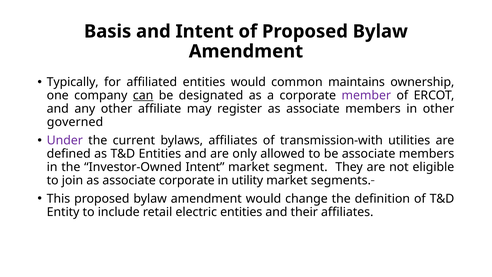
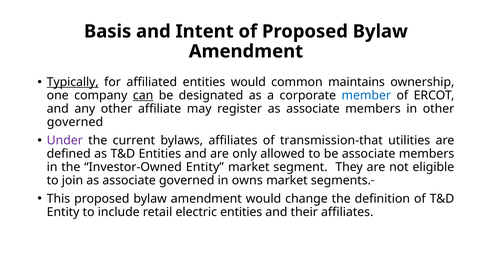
Typically underline: none -> present (73, 82)
member colour: purple -> blue (366, 95)
transmission-with: transmission-with -> transmission-that (331, 140)
Investor-Owned Intent: Intent -> Entity (205, 167)
associate corporate: corporate -> governed (187, 180)
utility: utility -> owns (247, 180)
